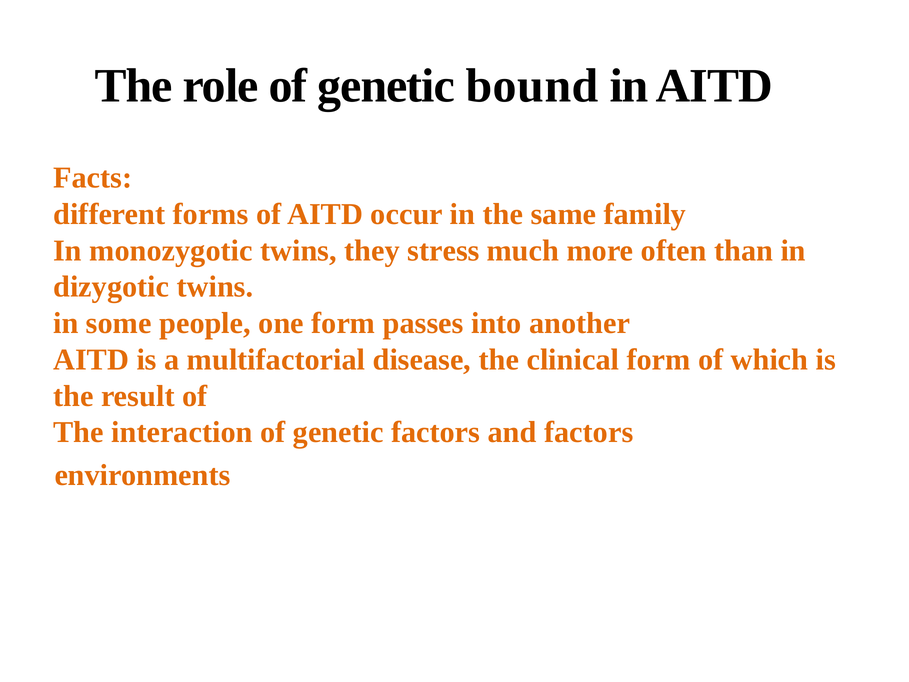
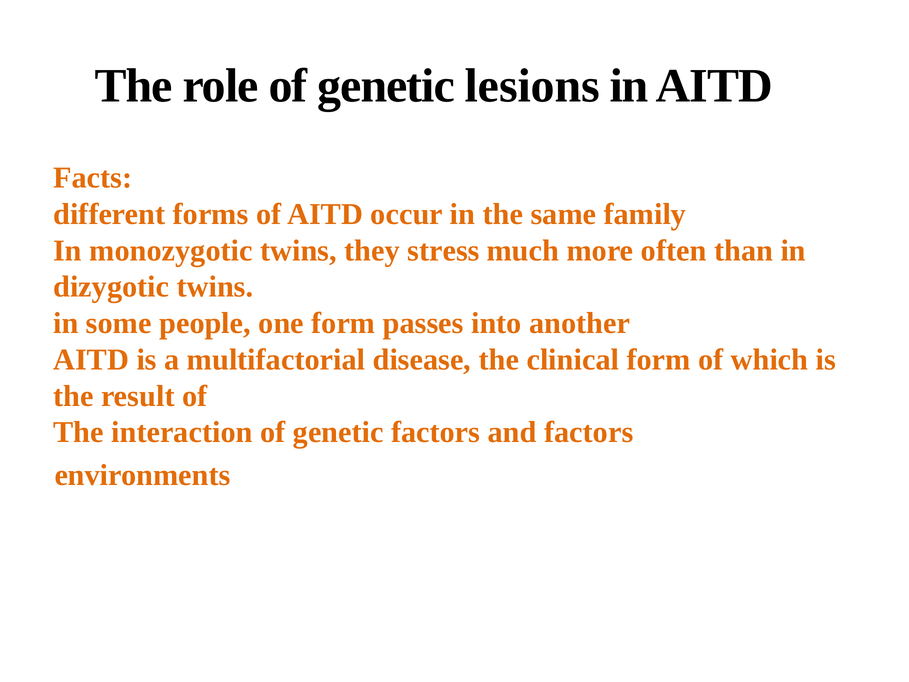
bound: bound -> lesions (532, 86)
